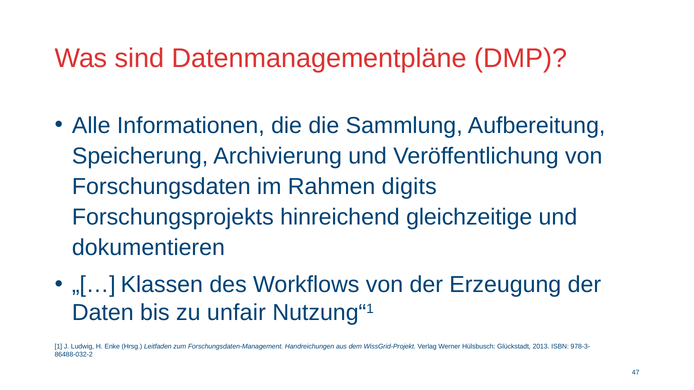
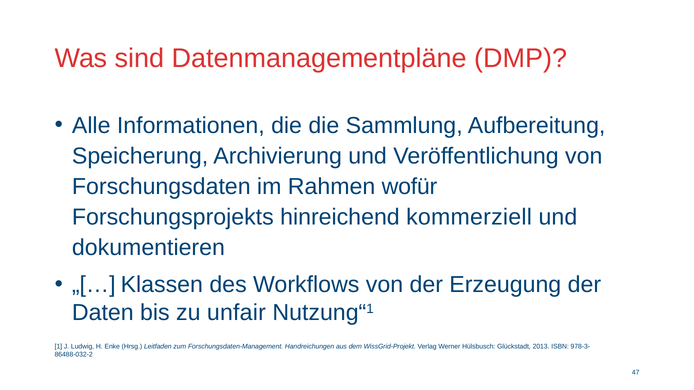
digits: digits -> wofür (409, 187)
gleichzeitige: gleichzeitige -> kommerziell (469, 217)
